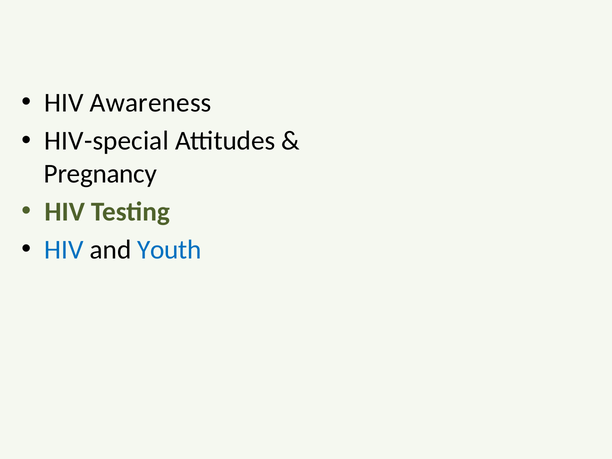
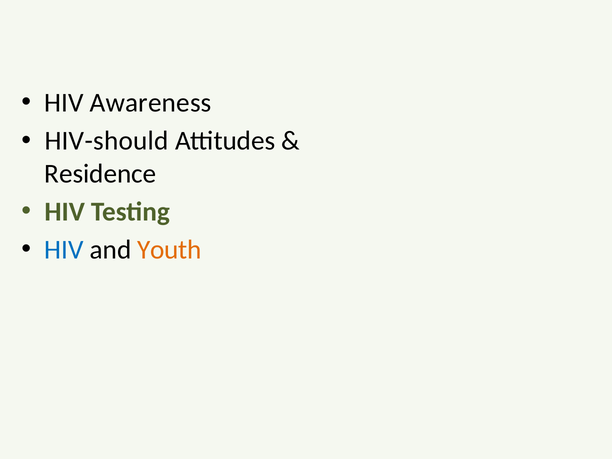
HIV-special: HIV-special -> HIV-should (107, 141)
Pregnancy: Pregnancy -> Residence (100, 174)
Youth colour: blue -> orange (169, 250)
